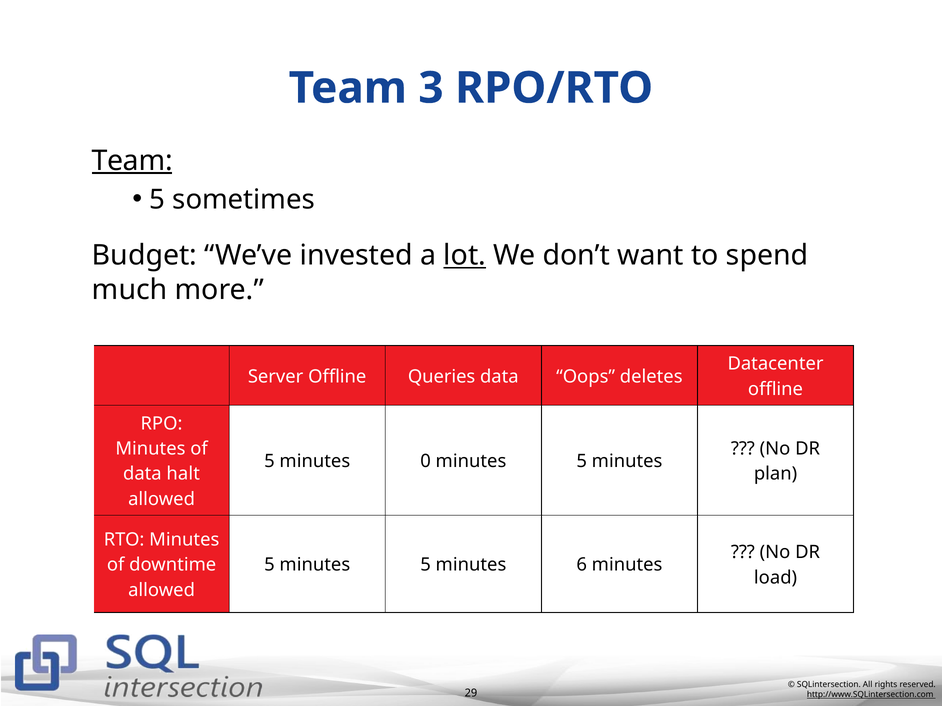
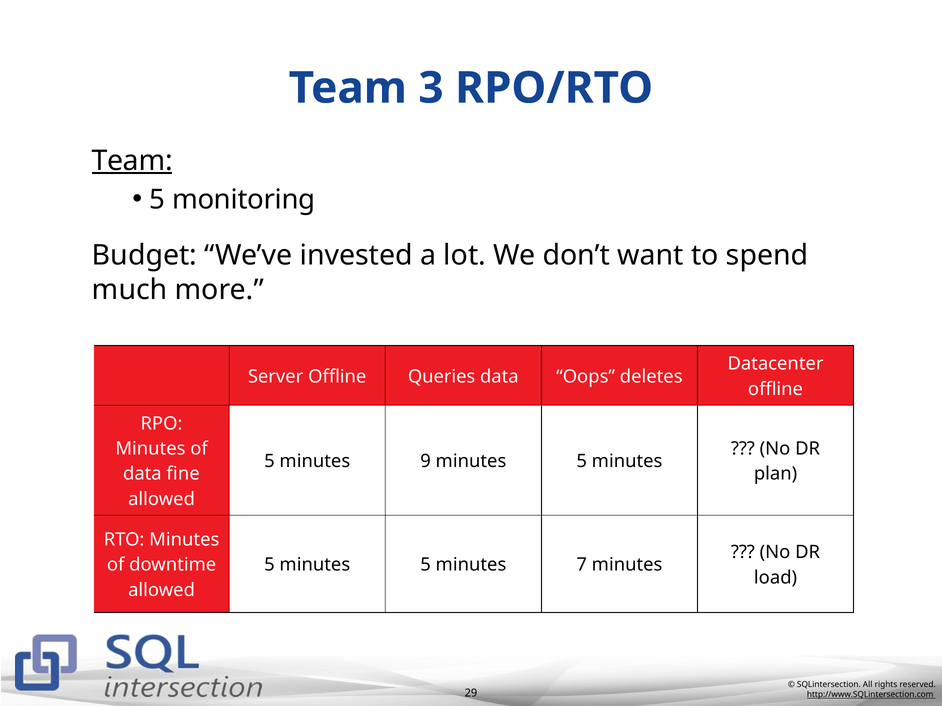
sometimes: sometimes -> monitoring (244, 200)
lot underline: present -> none (465, 256)
0: 0 -> 9 (426, 462)
halt: halt -> fine (183, 474)
6: 6 -> 7 (582, 565)
